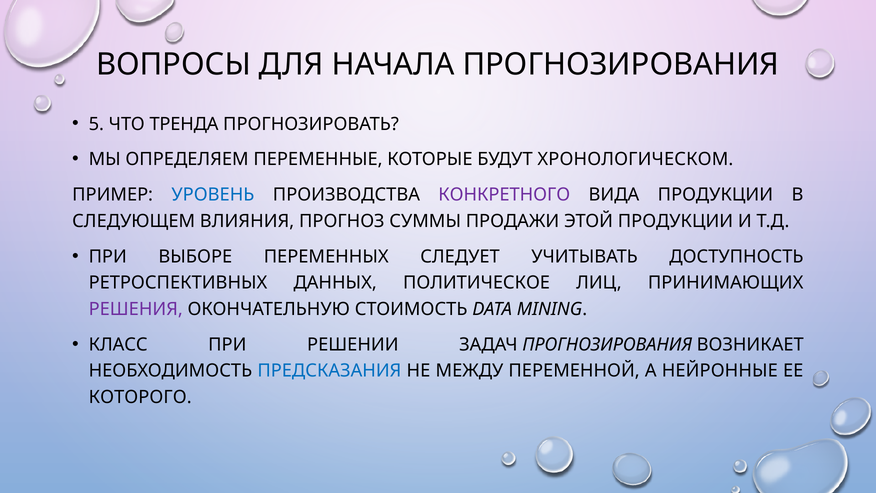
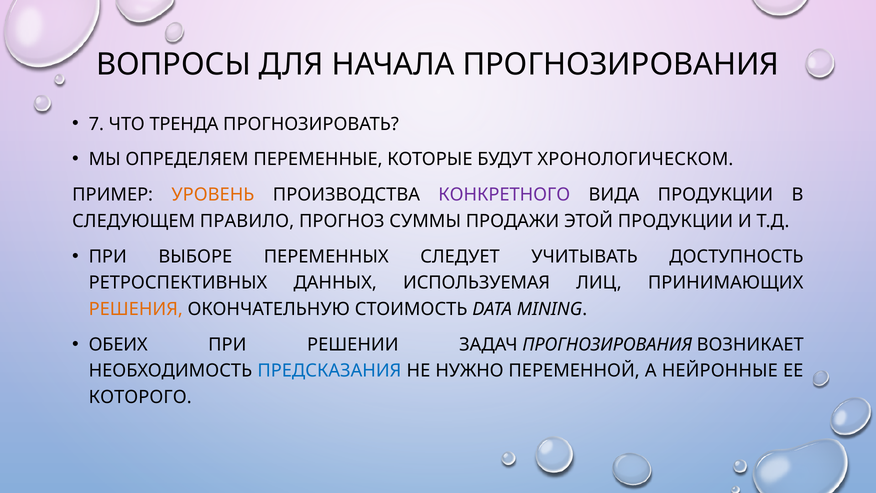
5: 5 -> 7 (96, 124)
УРОВЕНЬ colour: blue -> orange (213, 195)
ВЛИЯНИЯ: ВЛИЯНИЯ -> ПРАВИЛО (247, 221)
ПОЛИТИЧЕСКОЕ: ПОЛИТИЧЕСКОЕ -> ИСПОЛЬЗУЕМАЯ (477, 283)
РЕШЕНИЯ colour: purple -> orange (136, 309)
КЛАСС: КЛАСС -> ОБЕИХ (118, 344)
МЕЖДУ: МЕЖДУ -> НУЖНО (470, 371)
